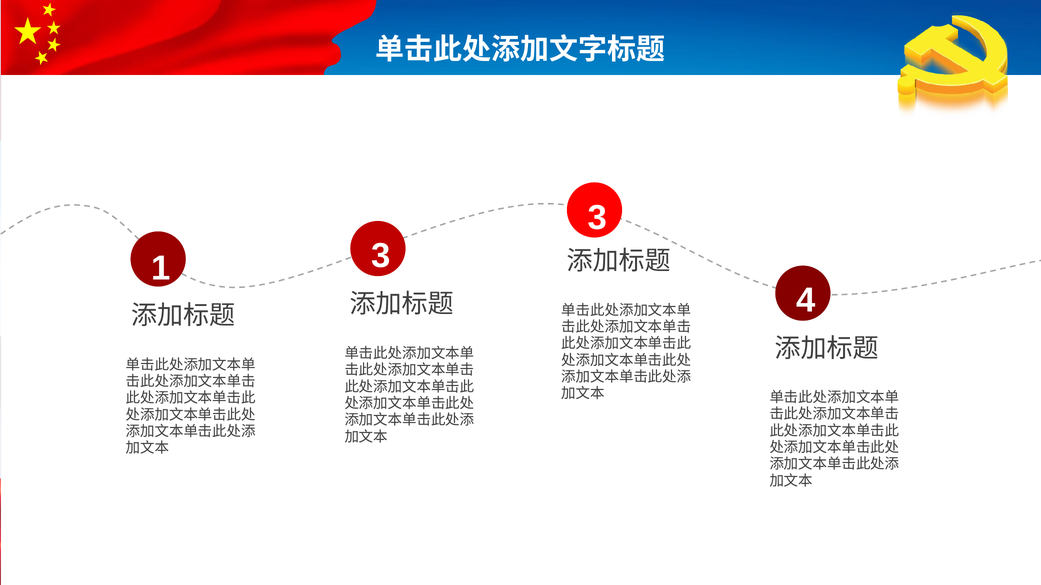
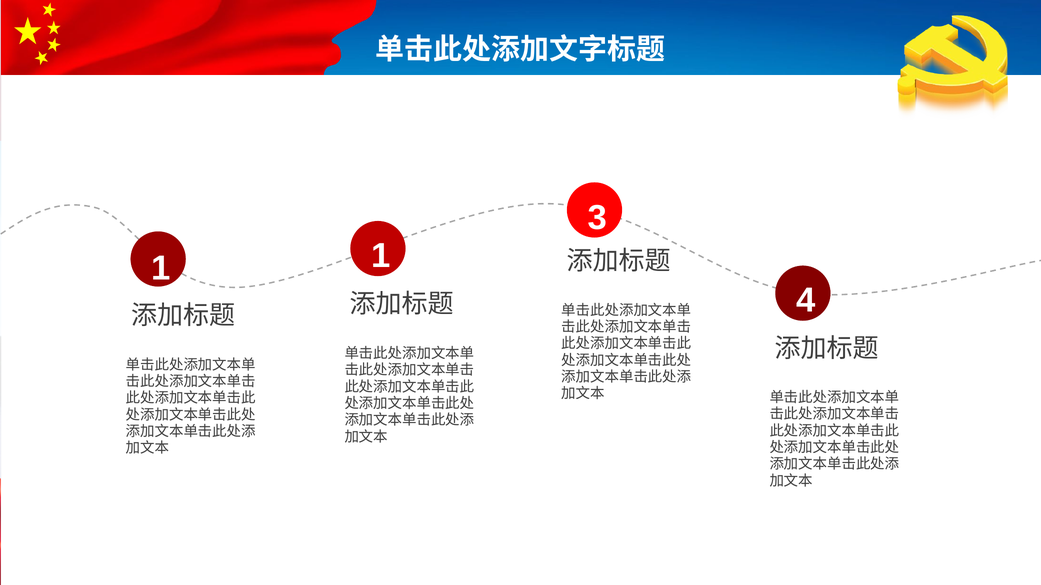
1 3: 3 -> 1 (381, 256)
